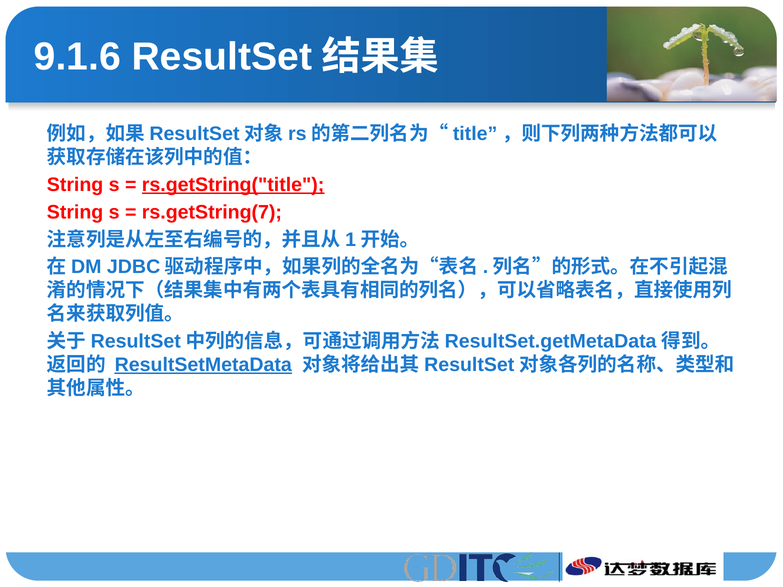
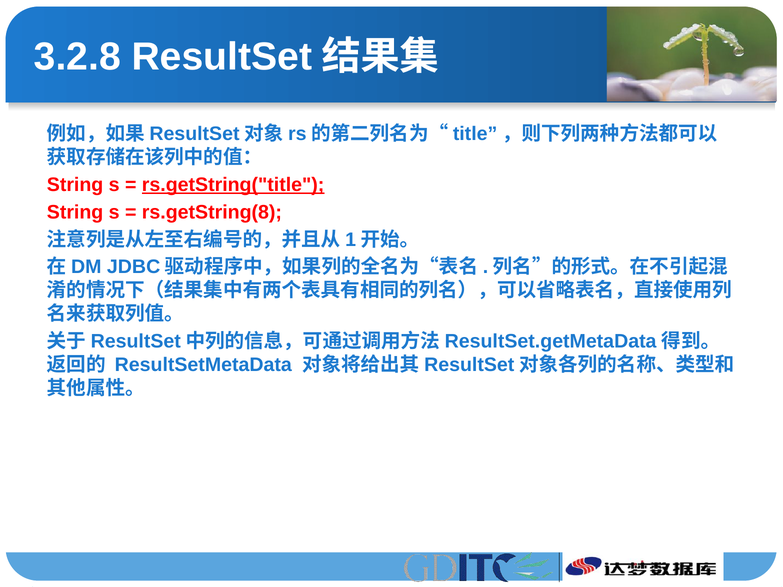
9.1.6: 9.1.6 -> 3.2.8 (77, 57)
rs.getString(7: rs.getString(7 -> rs.getString(8 (212, 212)
ResultSetMetaData underline: present -> none (203, 365)
